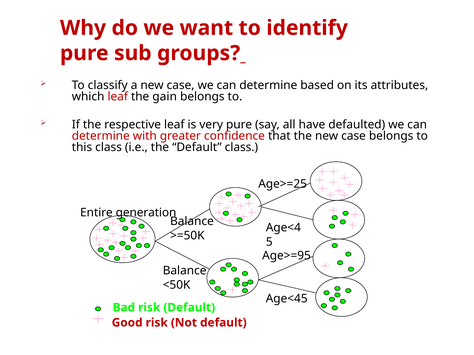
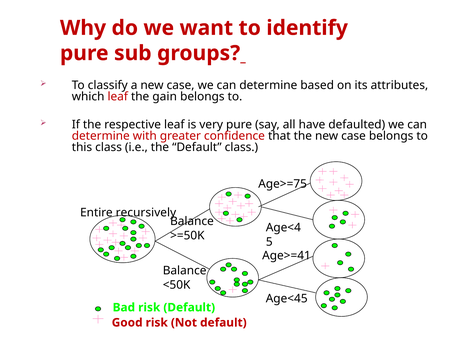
Age>=25: Age>=25 -> Age>=75 (283, 184)
generation: generation -> recursively (146, 213)
Age>=95: Age>=95 -> Age>=41 (287, 256)
